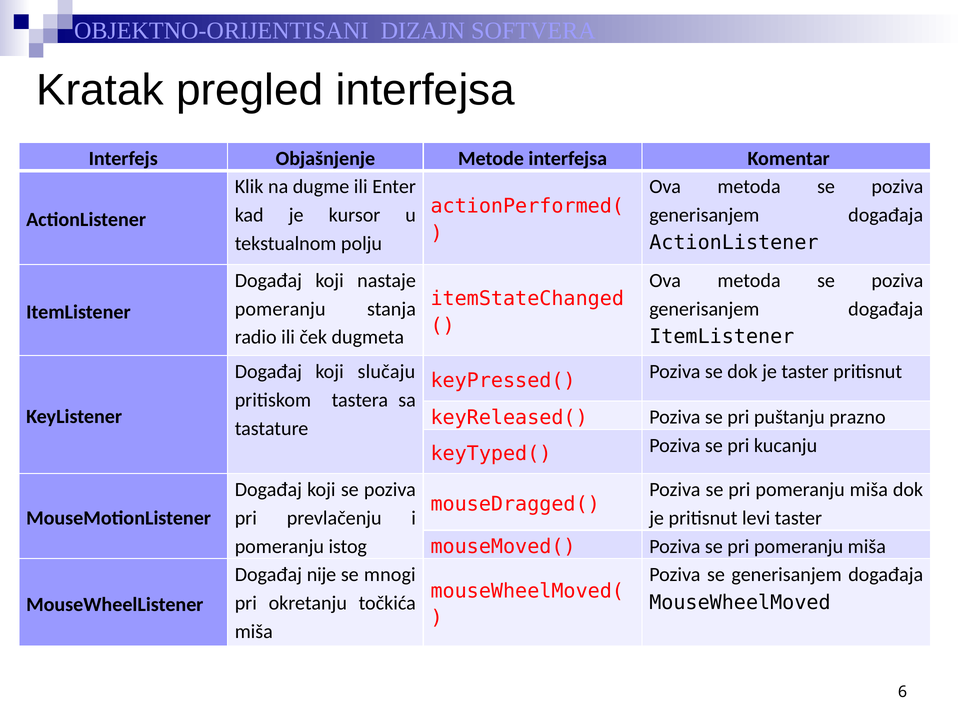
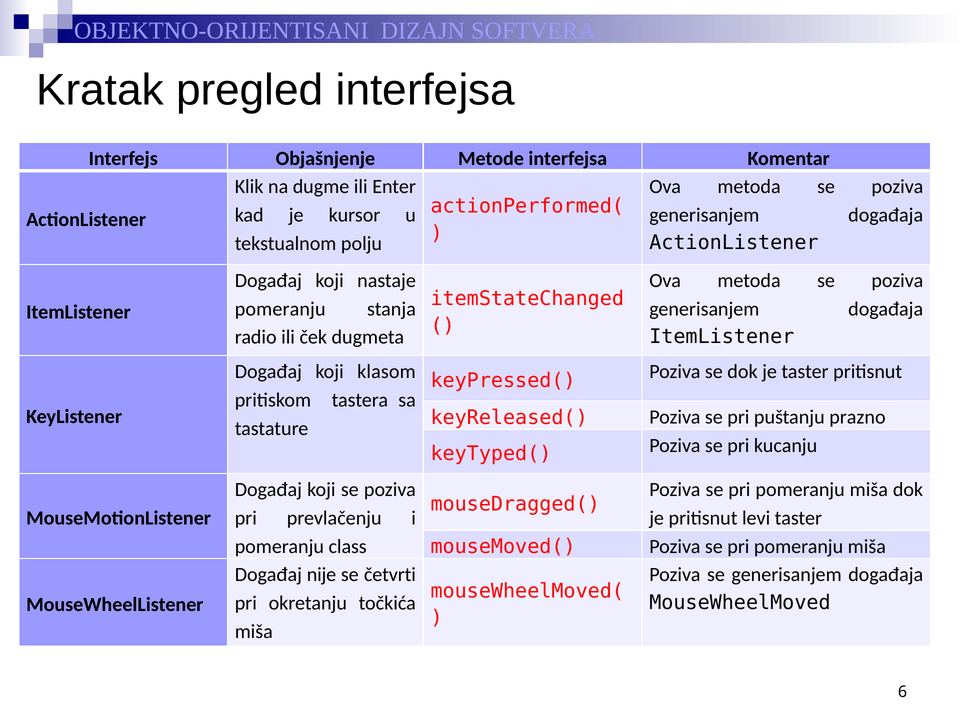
slučaju: slučaju -> klasom (386, 372)
istog: istog -> class (348, 546)
mnogi: mnogi -> četvrti (390, 575)
